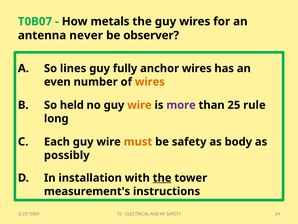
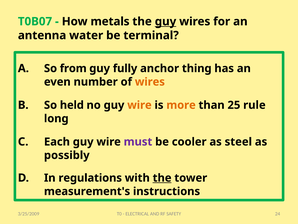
guy underline: none -> present (166, 21)
never: never -> water (86, 35)
observer: observer -> terminal (151, 35)
lines: lines -> from (73, 68)
anchor wires: wires -> thing (197, 68)
more colour: purple -> orange (181, 105)
must colour: orange -> purple (138, 141)
be safety: safety -> cooler (189, 141)
body: body -> steel (238, 141)
installation: installation -> regulations (90, 178)
